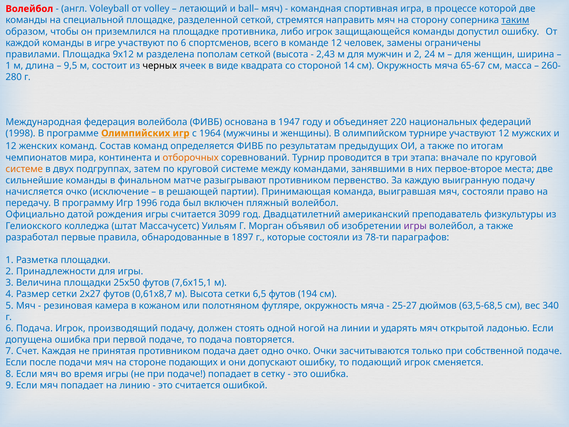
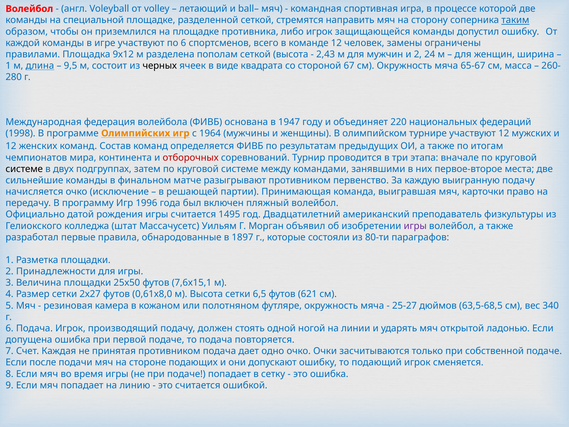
длина underline: none -> present (40, 66)
14: 14 -> 67 (349, 66)
отборочных colour: orange -> red (191, 157)
системе colour: orange -> black (24, 169)
мяч состояли: состояли -> карточки (483, 192)
3099: 3099 -> 1495 (229, 214)
78-ти: 78-ти -> 80-ти (377, 237)
0,61х8,7: 0,61х8,7 -> 0,61х8,0 (152, 294)
194: 194 -> 621 (308, 294)
